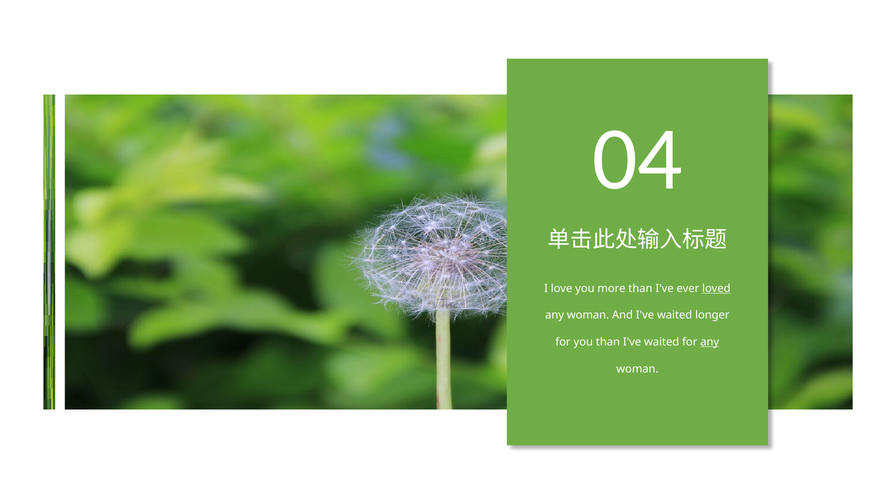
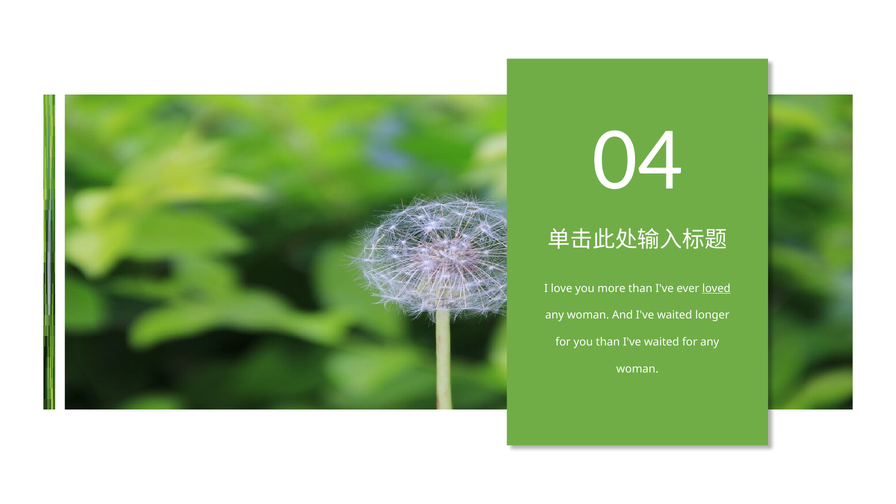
any underline: present -> none (710, 342)
